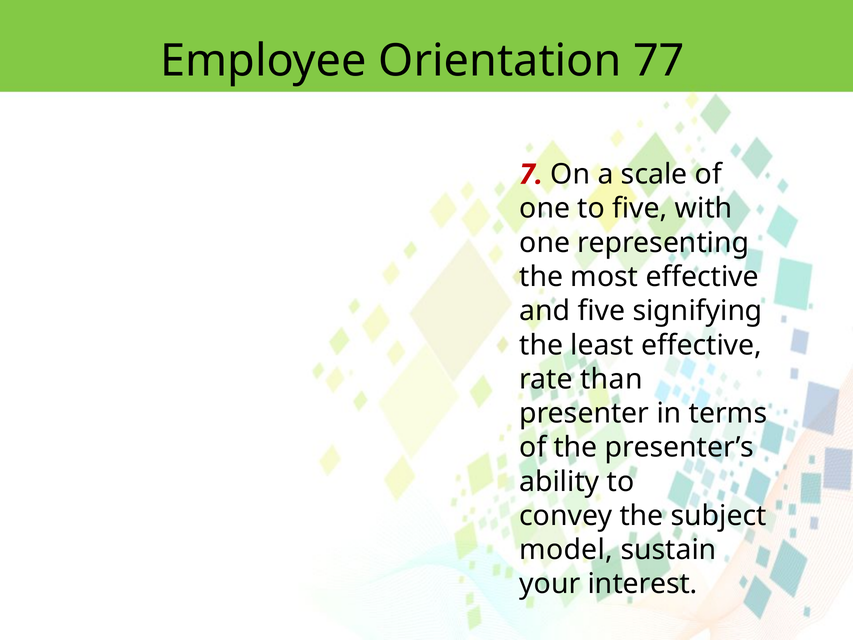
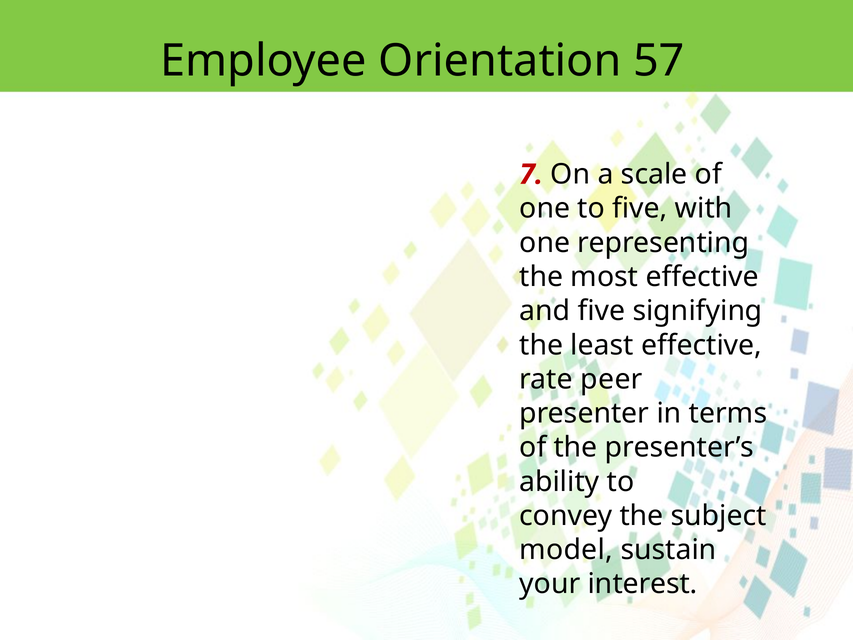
77: 77 -> 57 (659, 61)
than: than -> peer (612, 379)
